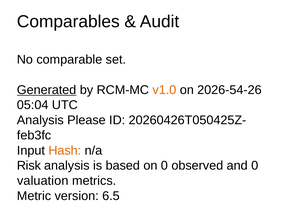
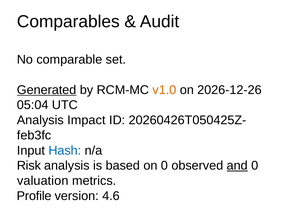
2026-54-26: 2026-54-26 -> 2026-12-26 (229, 90)
Please: Please -> Impact (86, 120)
Hash colour: orange -> blue (65, 150)
and underline: none -> present (237, 165)
Metric: Metric -> Profile (34, 195)
6.5: 6.5 -> 4.6 (111, 195)
